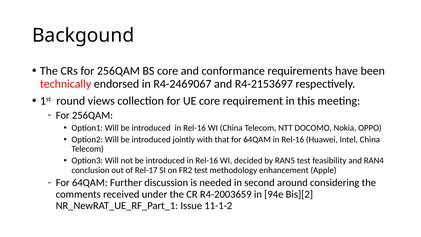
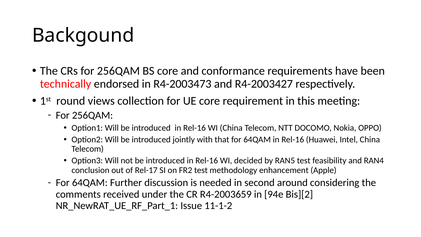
R4-2469067: R4-2469067 -> R4-2003473 (182, 84)
R4-2153697: R4-2153697 -> R4-2003427 (264, 84)
